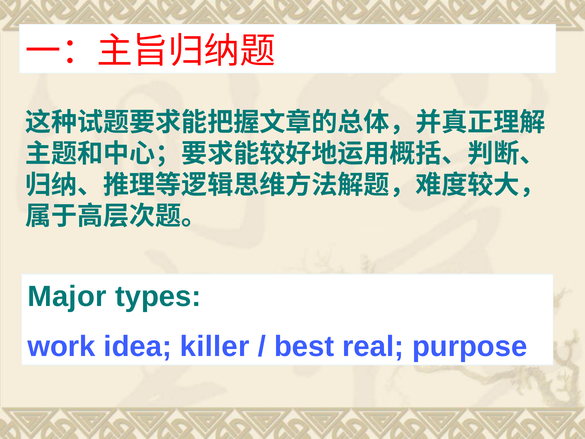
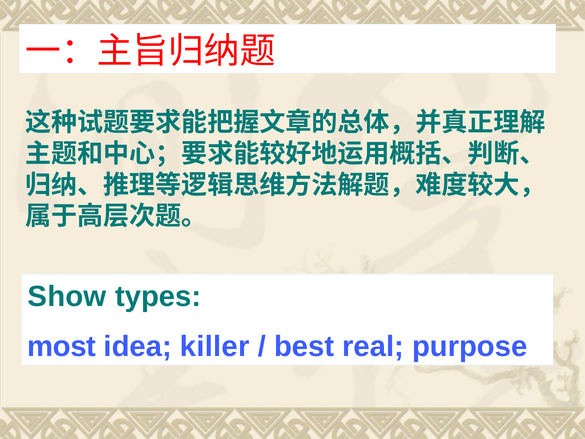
Major: Major -> Show (67, 296)
work: work -> most (62, 346)
